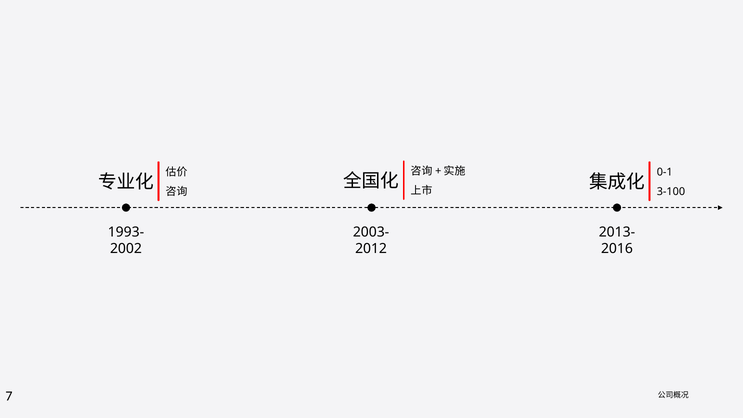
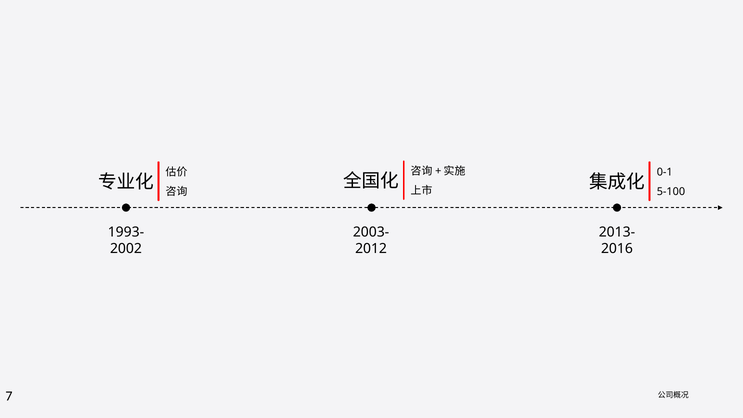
3-100: 3-100 -> 5-100 (671, 191)
